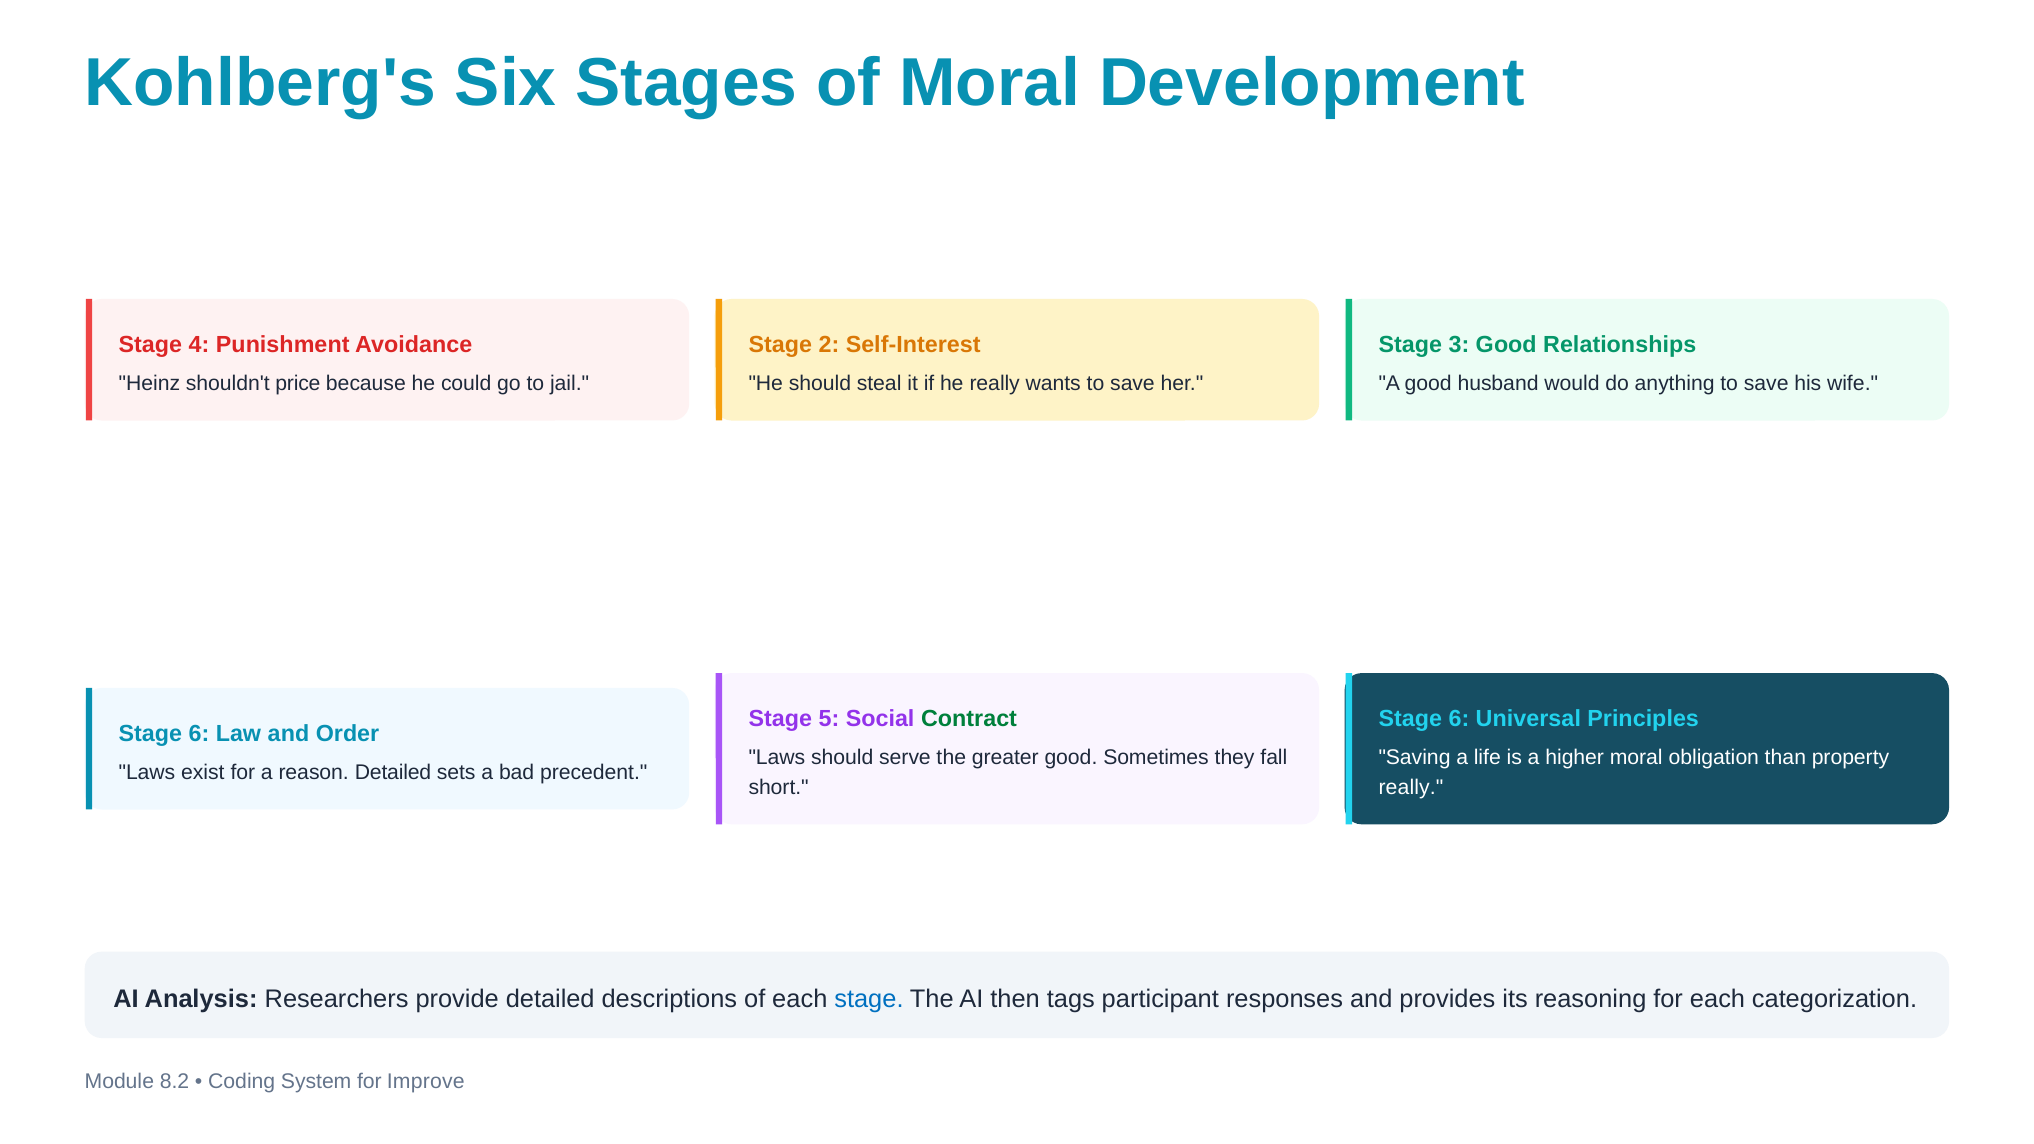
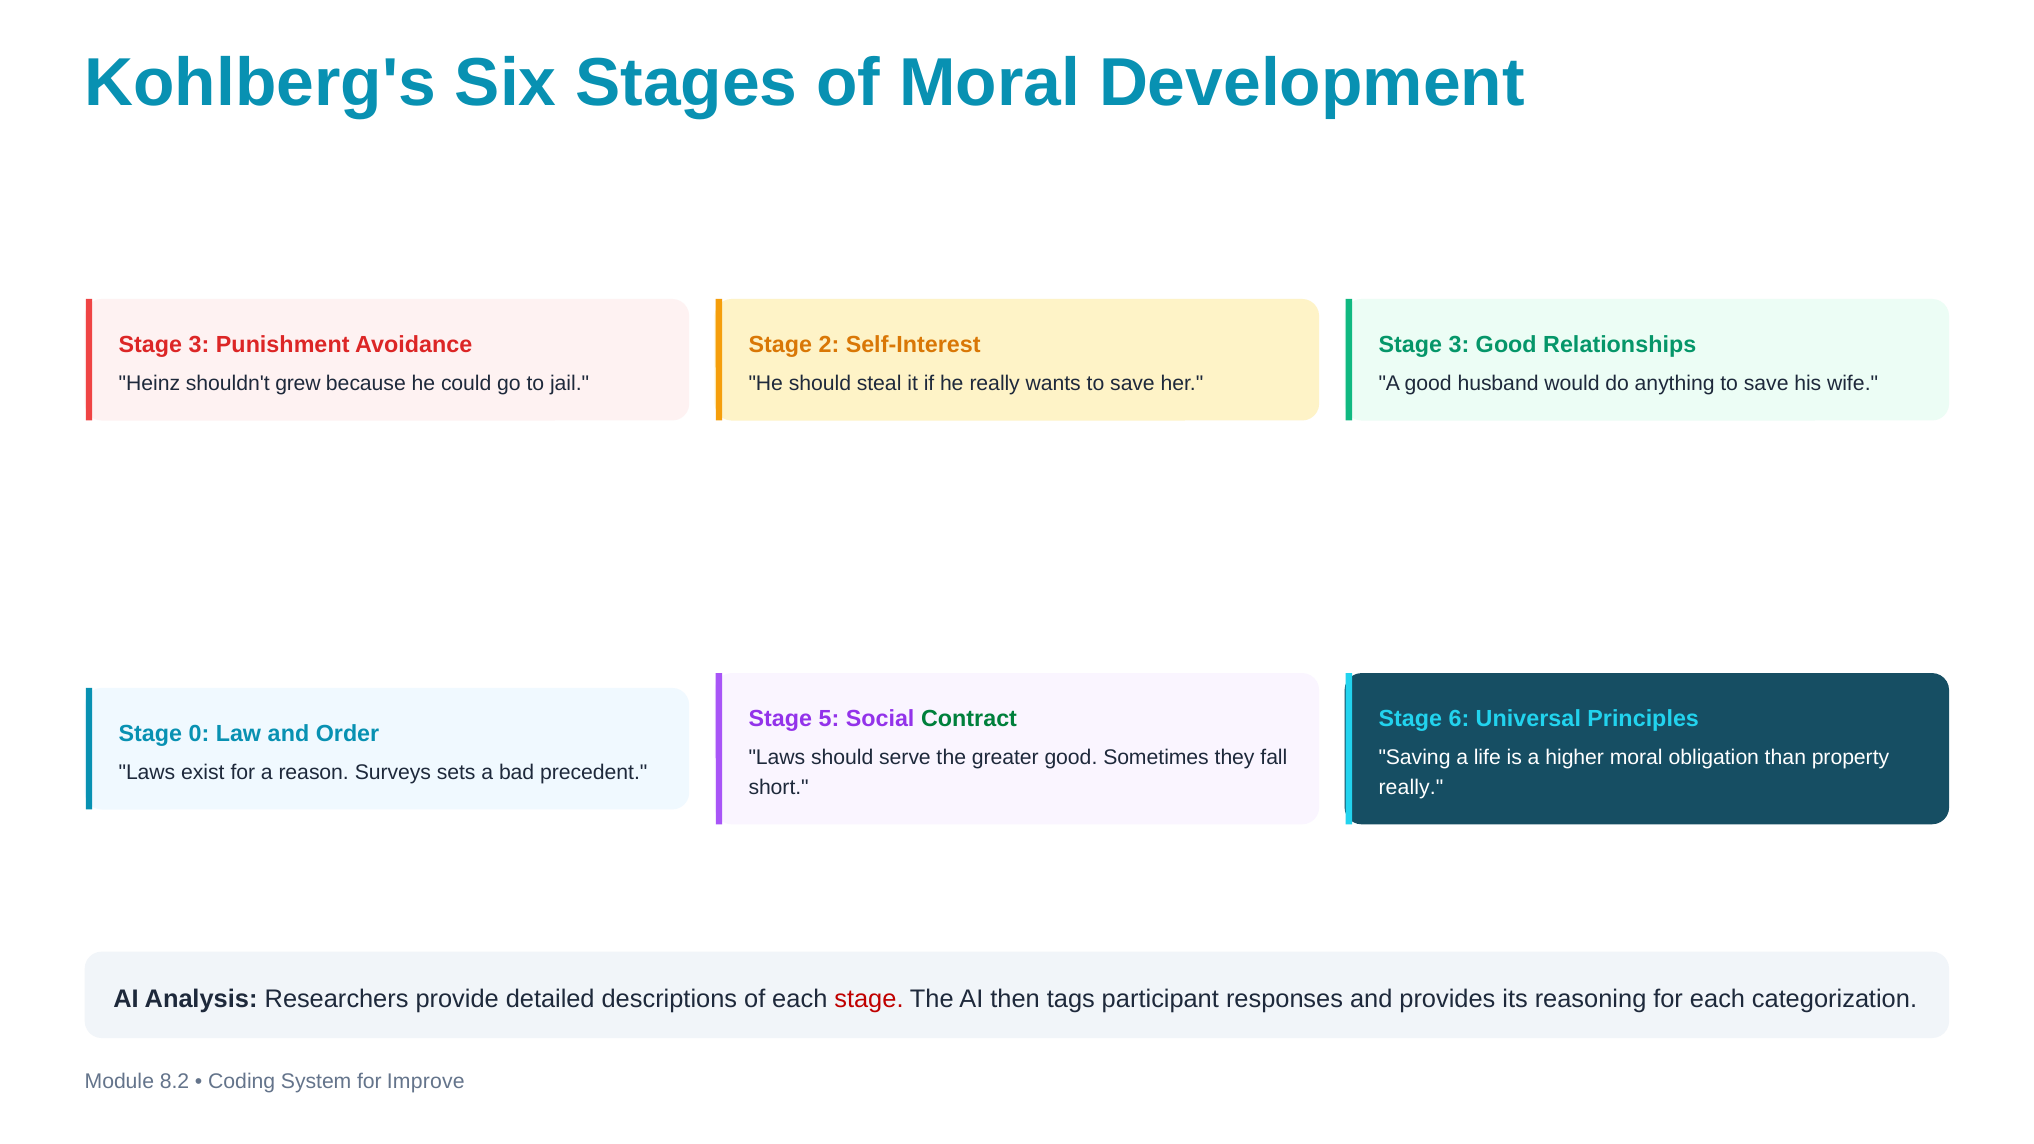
4: 4 -> 3 (199, 345)
price: price -> grew (298, 384)
6: 6 -> 0 (199, 734)
reason Detailed: Detailed -> Surveys (393, 773)
stage colour: blue -> red (869, 999)
